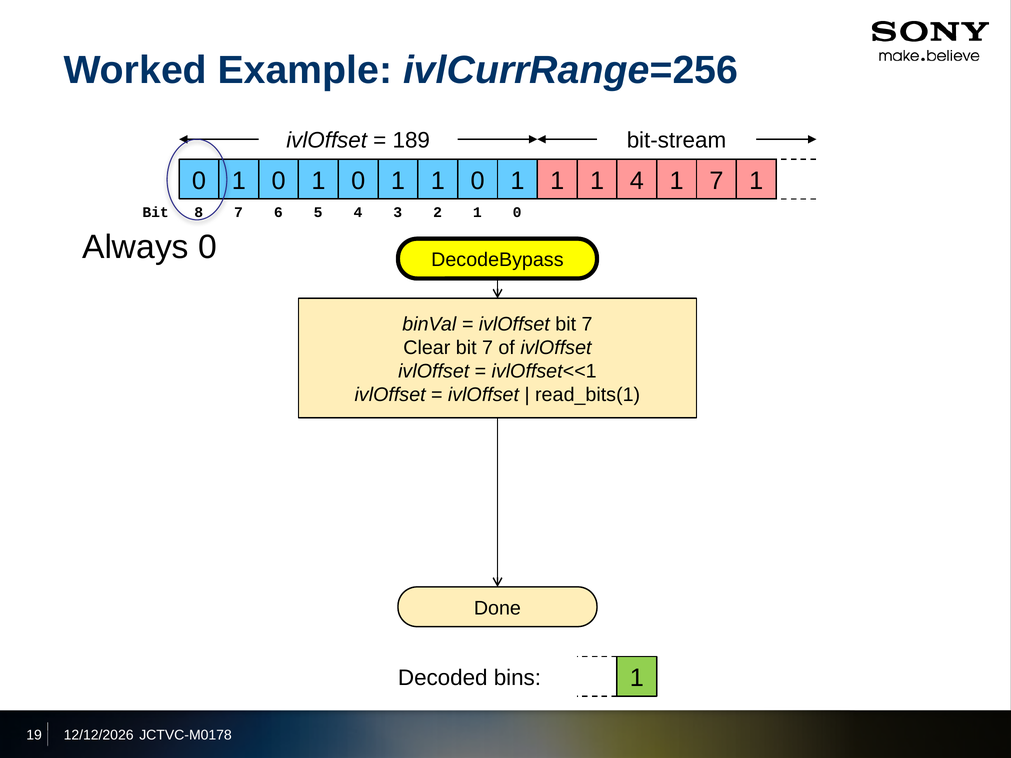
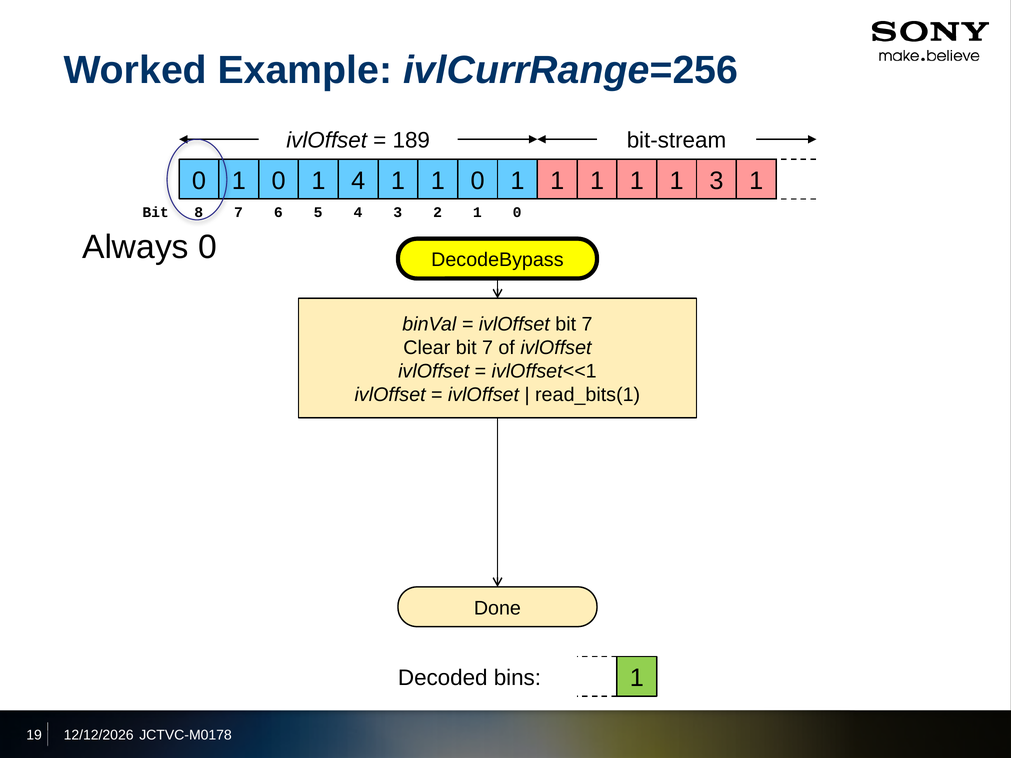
1 0 1 0: 0 -> 4 (358, 181)
4: 4 -> 1 (637, 181)
1 7: 7 -> 3 (716, 181)
